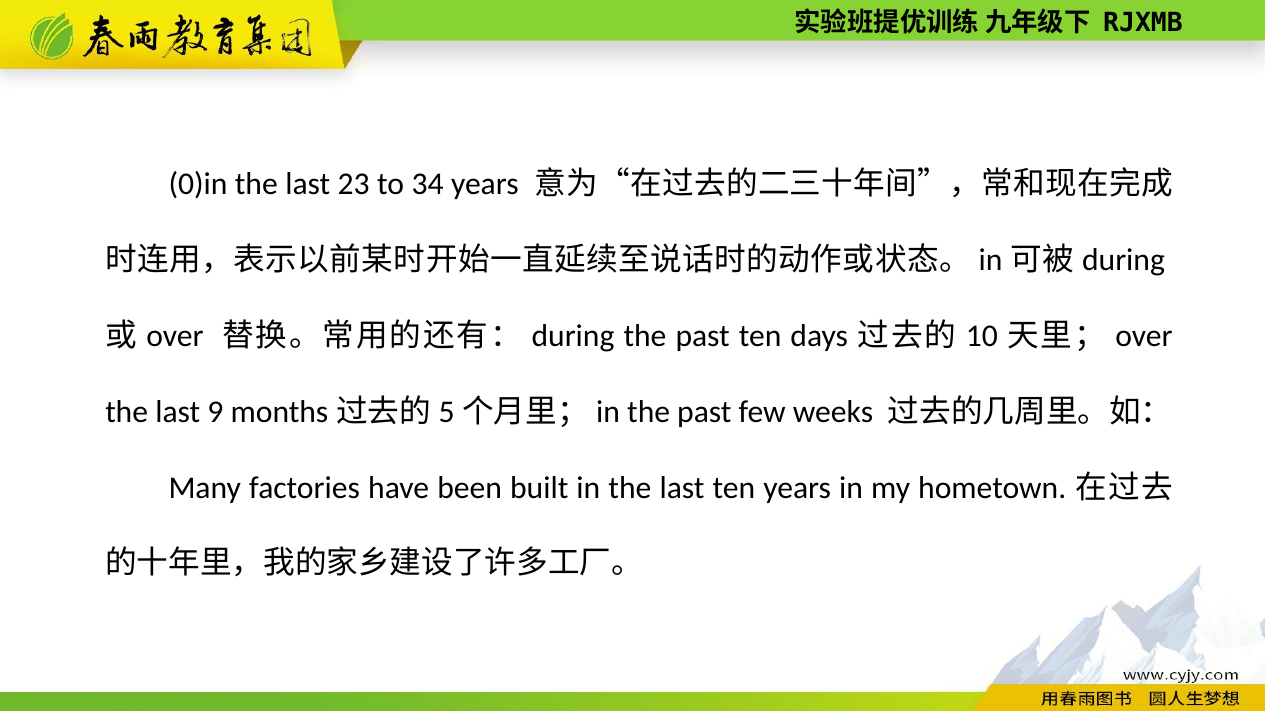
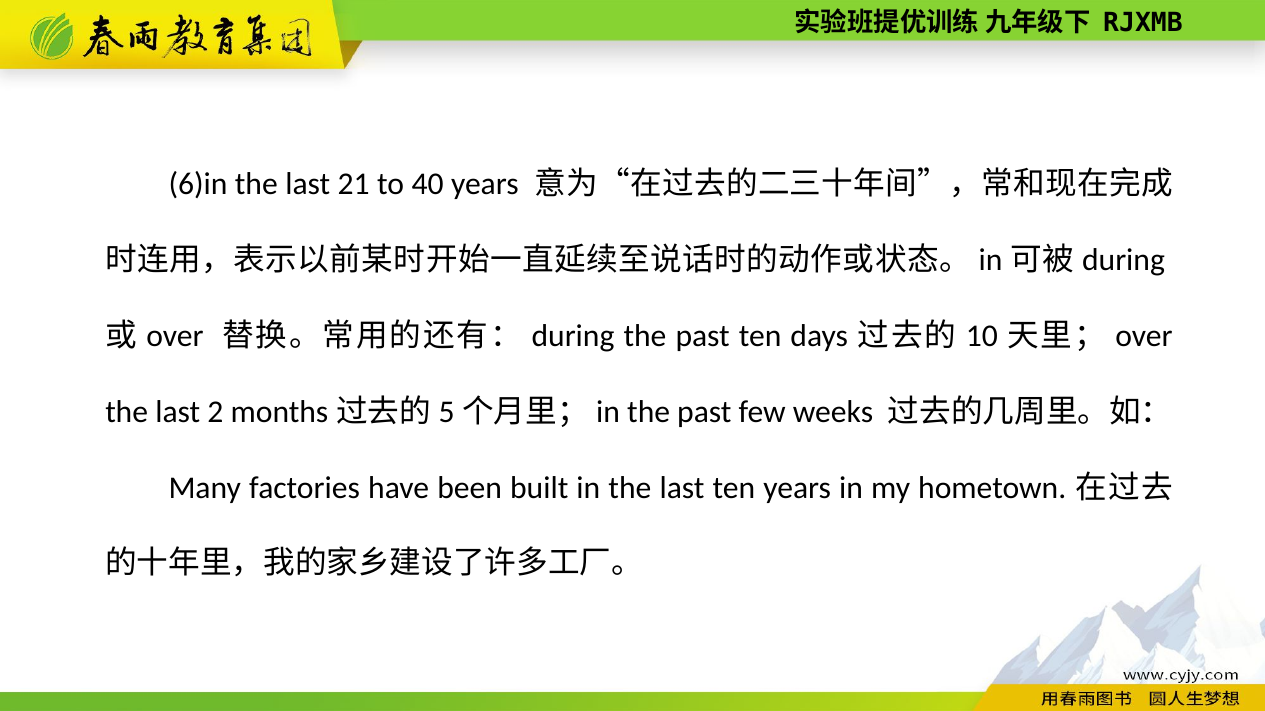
0)in: 0)in -> 6)in (198, 184)
23: 23 -> 21 (354, 184)
34: 34 -> 40 (428, 184)
9: 9 -> 2 (215, 412)
